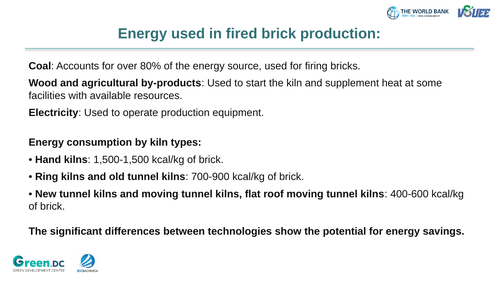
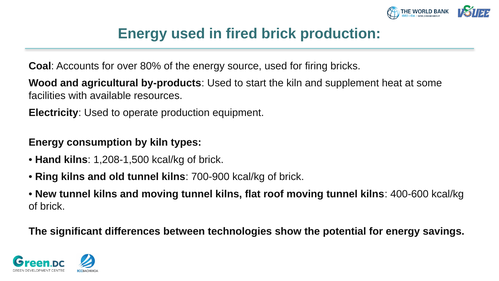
1,500-1,500: 1,500-1,500 -> 1,208-1,500 (121, 160)
